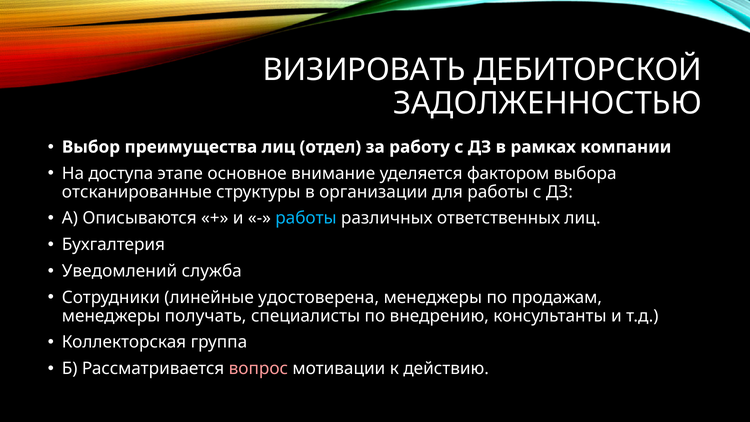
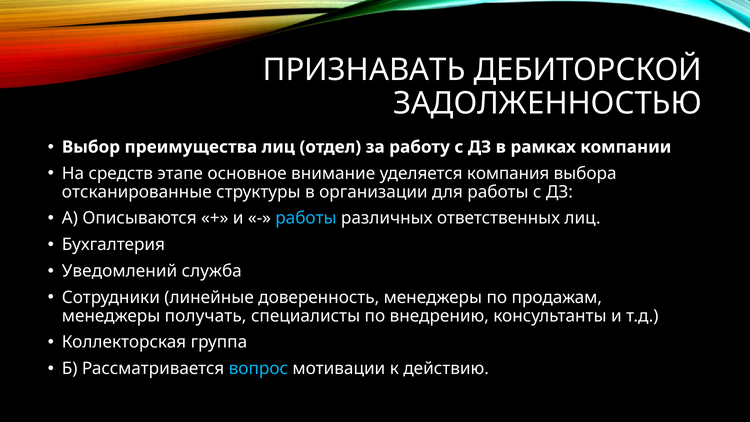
ВИЗИРОВАТЬ: ВИЗИРОВАТЬ -> ПРИЗНАВАТЬ (364, 70)
доступа: доступа -> средств (121, 173)
фактором: фактором -> компания (508, 173)
удостоверена: удостоверена -> доверенность (319, 297)
вопрос colour: pink -> light blue (258, 369)
